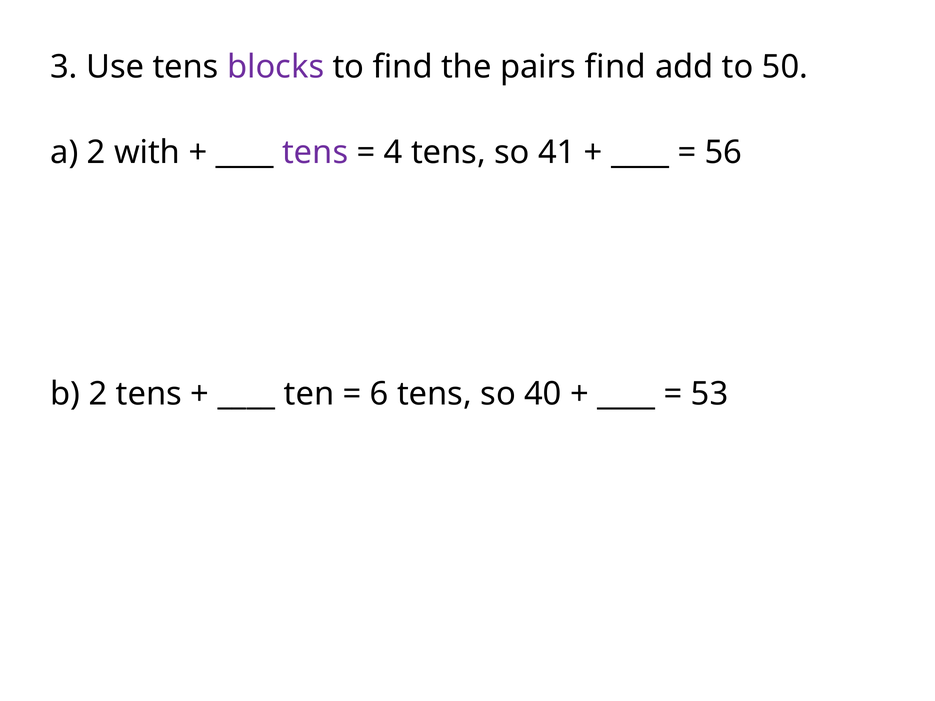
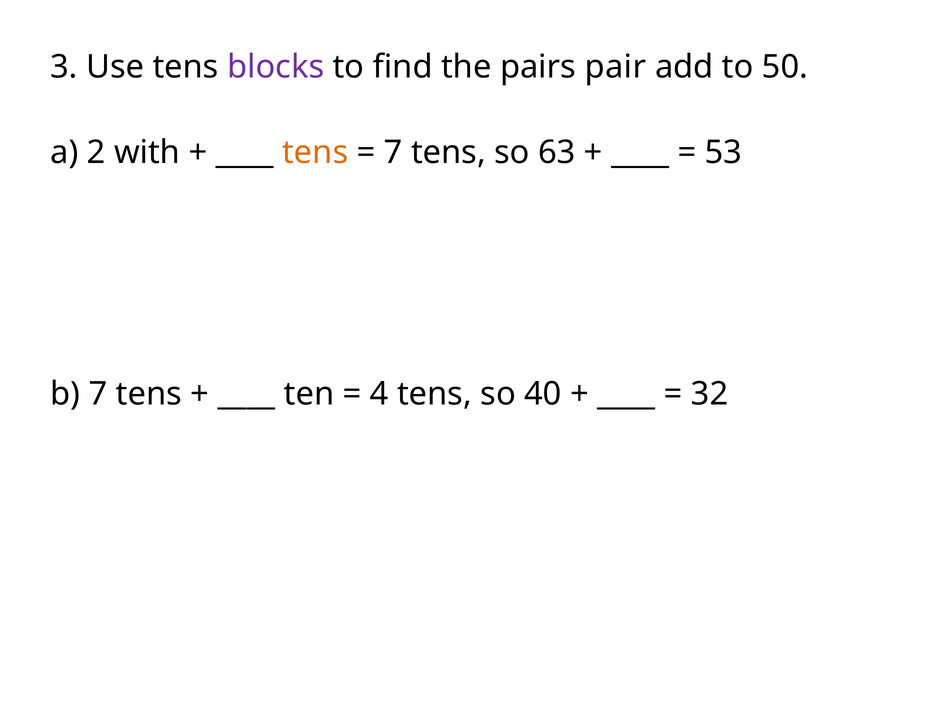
pairs find: find -> pair (615, 67)
tens colour: purple -> orange (315, 152)
4: 4 -> 7 (393, 152)
41: 41 -> 63 (557, 152)
56: 56 -> 53 (723, 152)
b 2: 2 -> 7 (98, 394)
6: 6 -> 4 (379, 394)
53: 53 -> 32 (710, 394)
